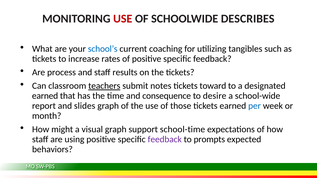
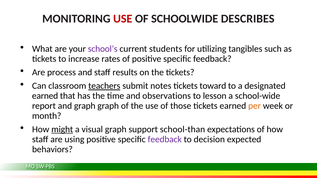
school’s colour: blue -> purple (103, 49)
coaching: coaching -> students (166, 49)
consequence: consequence -> observations (167, 96)
desire: desire -> lesson (215, 96)
and slides: slides -> graph (85, 106)
per colour: blue -> orange (255, 106)
might underline: none -> present (62, 130)
school-time: school-time -> school-than (183, 130)
prompts: prompts -> decision (209, 140)
